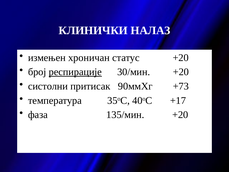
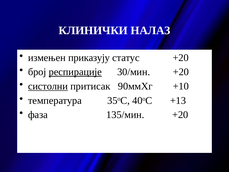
хроничан: хроничан -> приказују (89, 58)
систолни underline: none -> present (48, 86)
+73: +73 -> +10 (181, 86)
+17: +17 -> +13 (178, 100)
